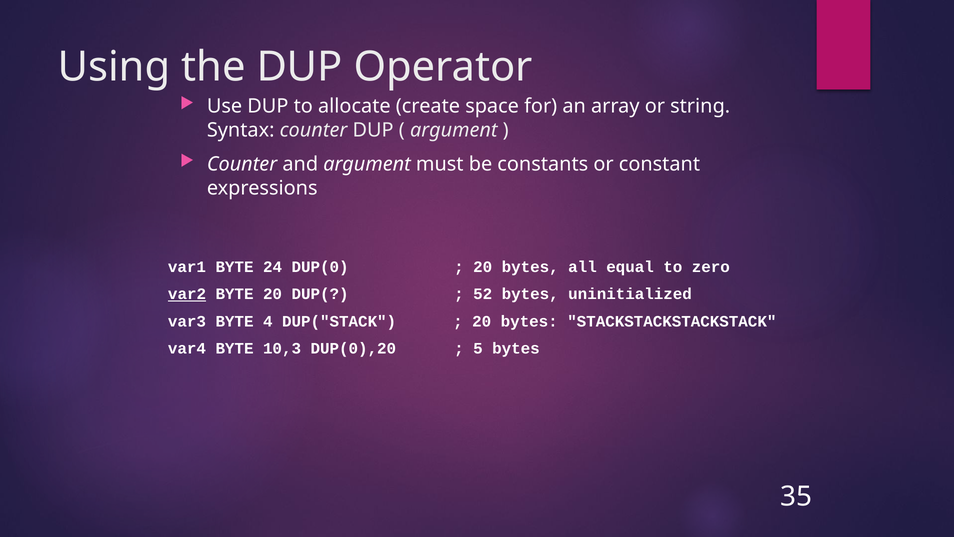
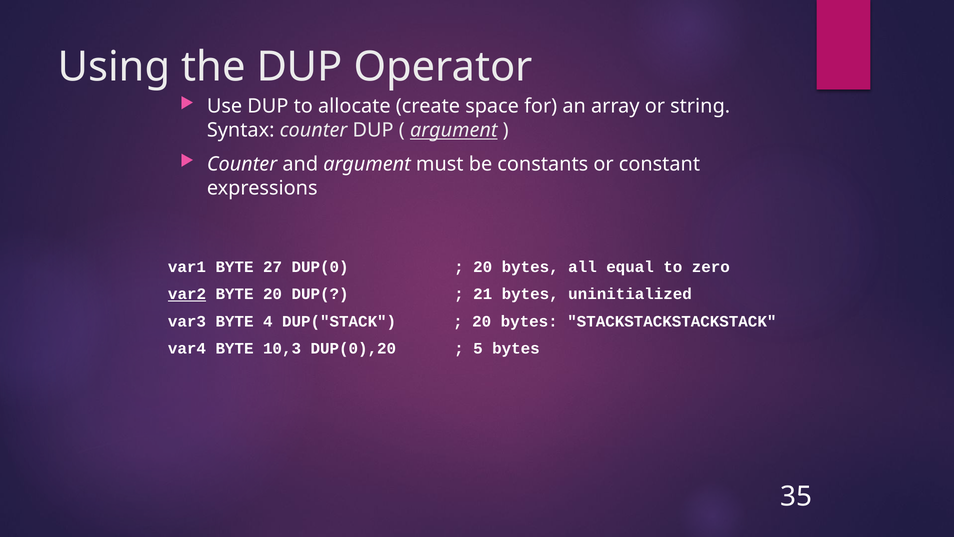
argument underline: none -> present (454, 130)
24: 24 -> 27 (273, 267)
52: 52 -> 21 (483, 294)
